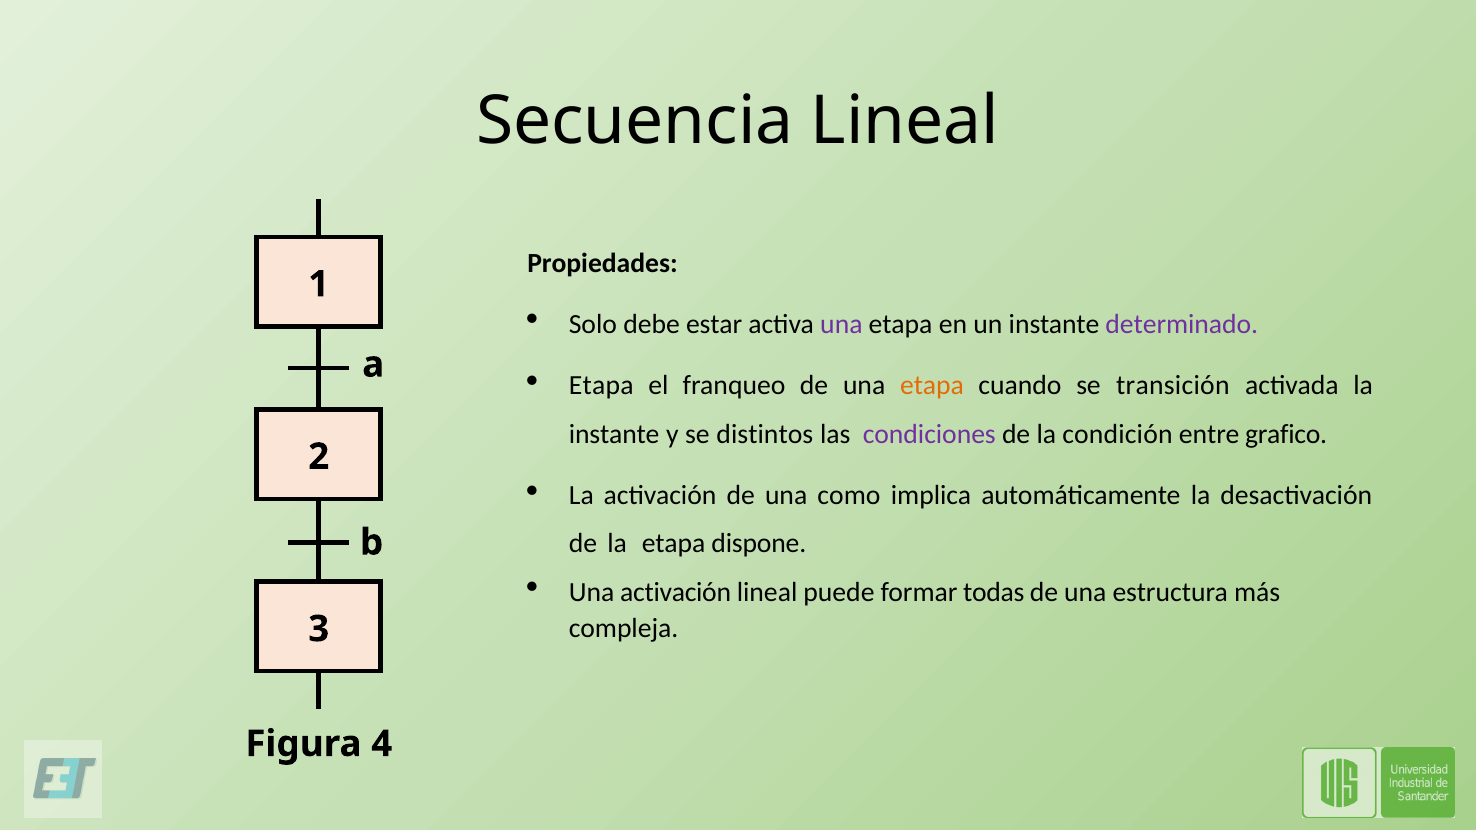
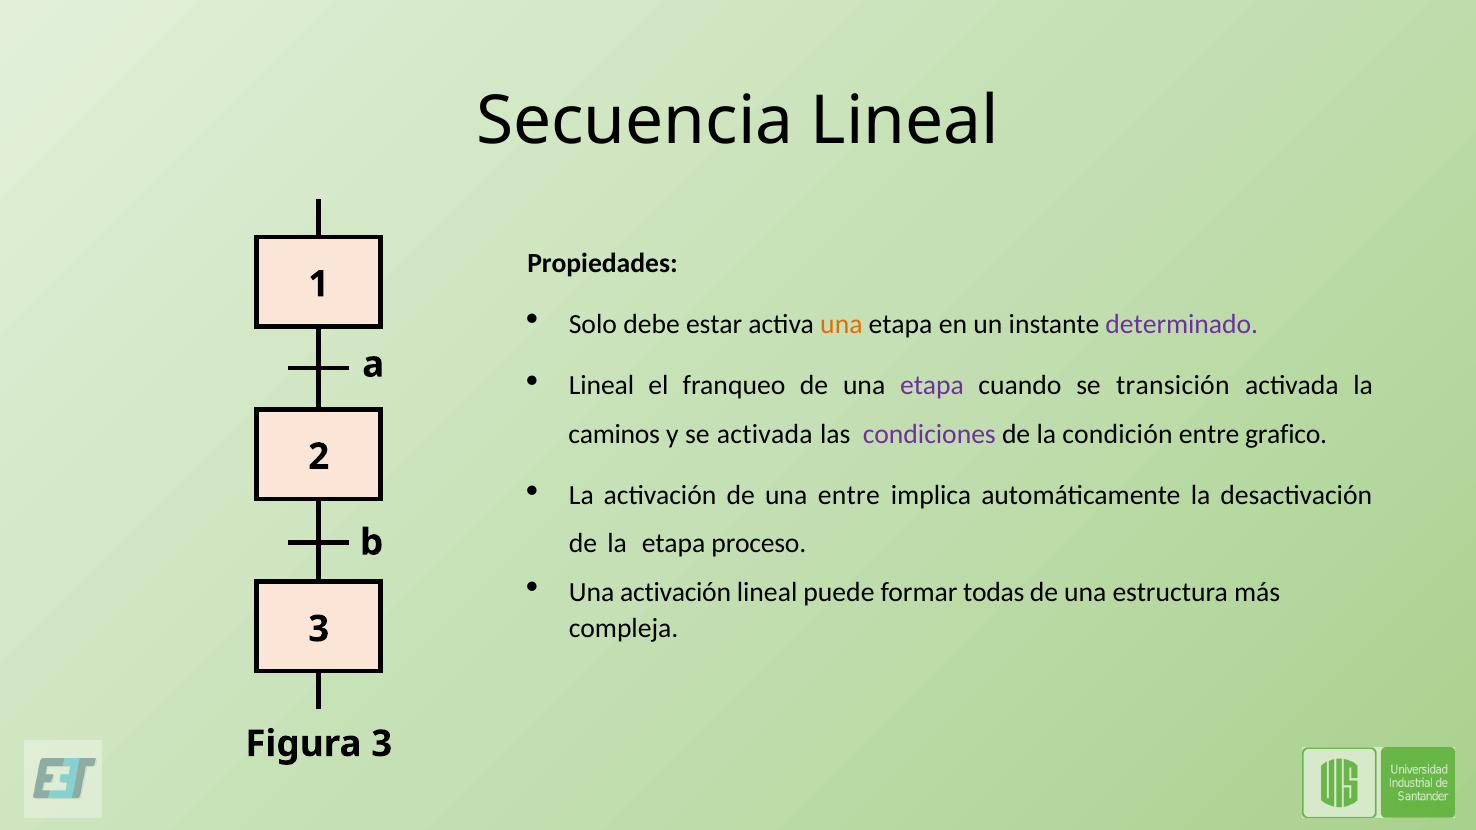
una colour: purple -> orange (841, 324)
Etapa: Etapa -> Lineal (602, 386)
etapa colour: orange -> purple (932, 386)
instante: instante -> caminos (614, 434)
se distintos: distintos -> activada (765, 434)
una como: como -> entre (849, 496)
dispone: dispone -> proceso (759, 544)
Figura 4: 4 -> 3 (382, 744)
